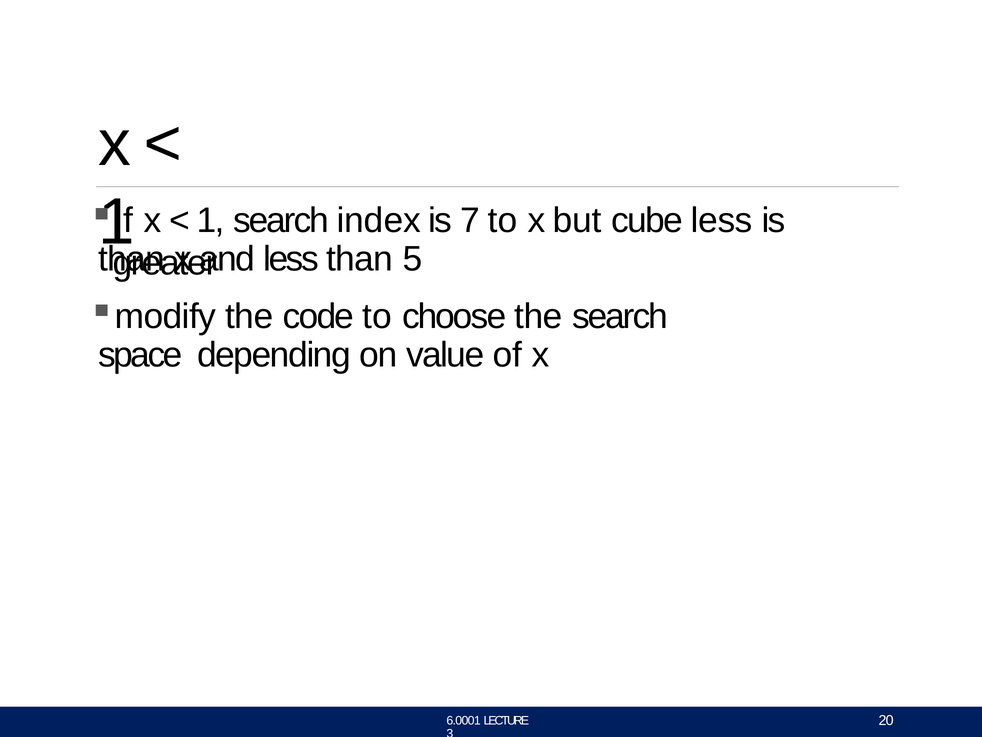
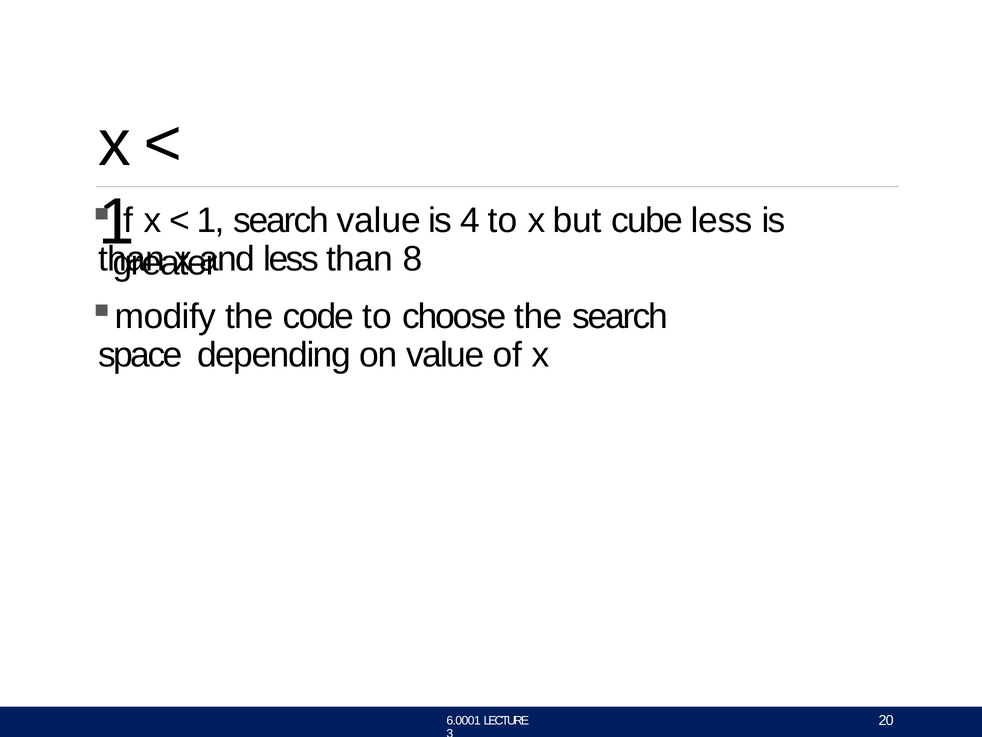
search index: index -> value (379, 220)
7: 7 -> 4 (470, 220)
5: 5 -> 8 (413, 259)
